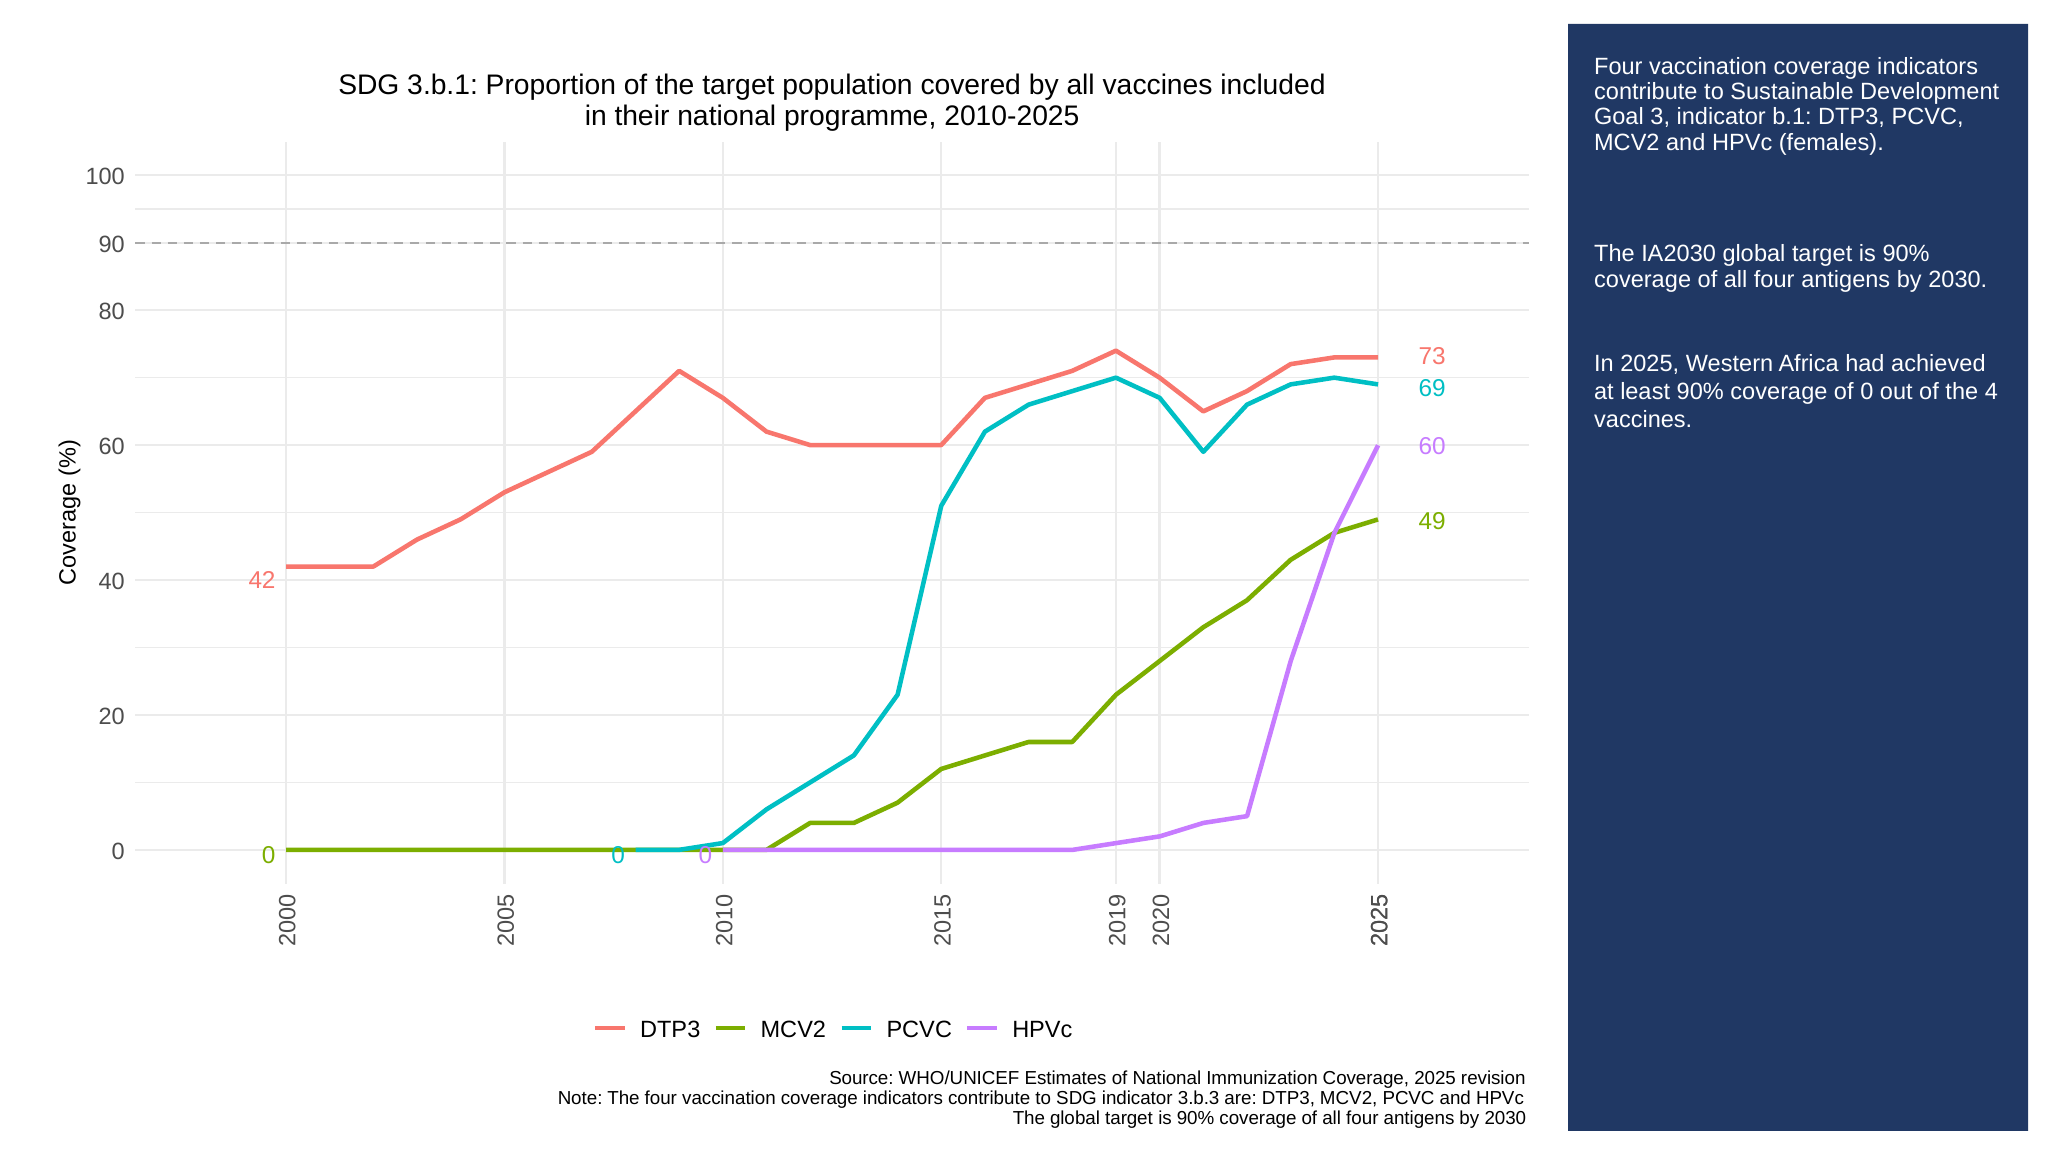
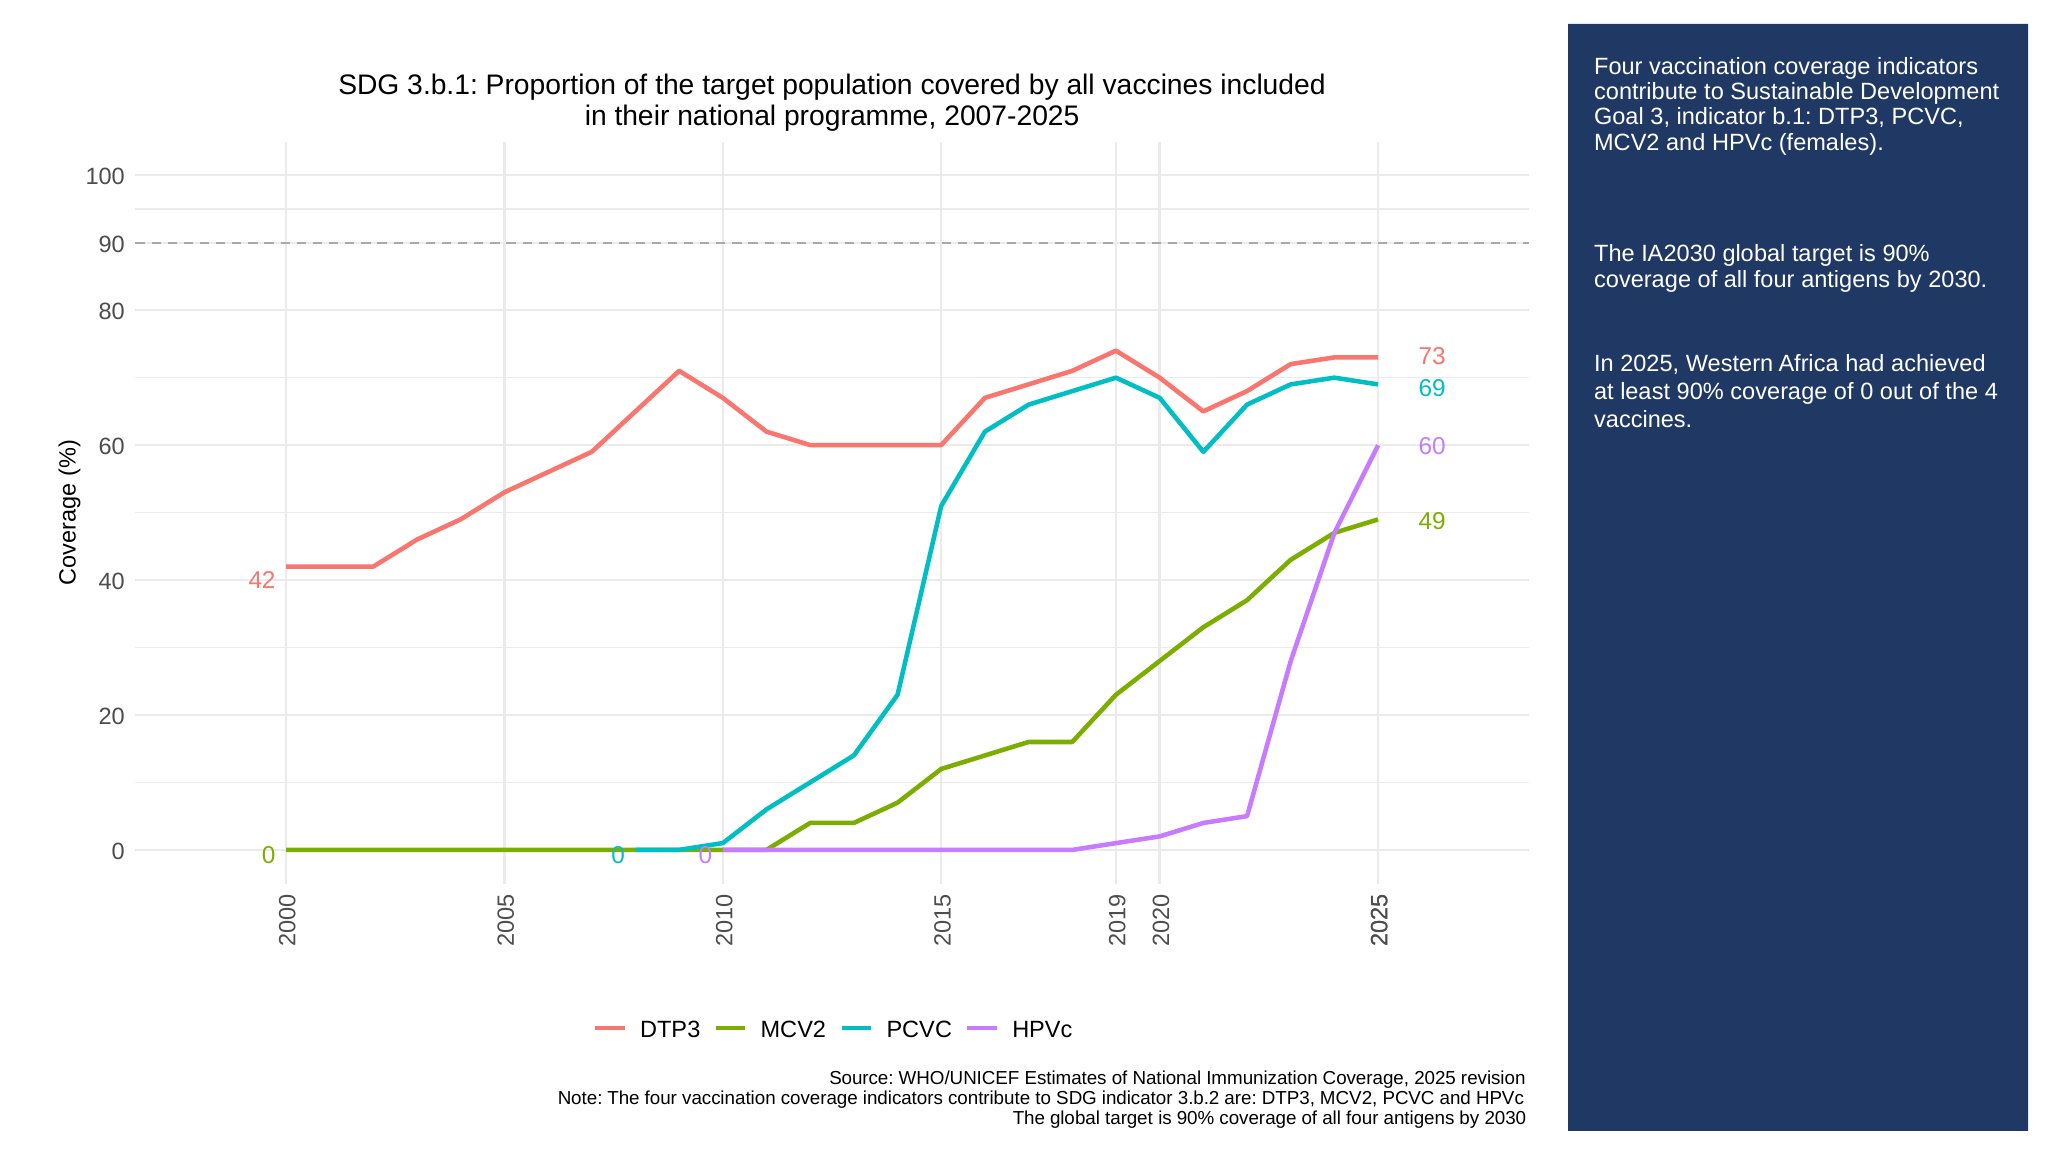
2010-2025: 2010-2025 -> 2007-2025 (1012, 116)
3.b.3: 3.b.3 -> 3.b.2 (1199, 1098)
